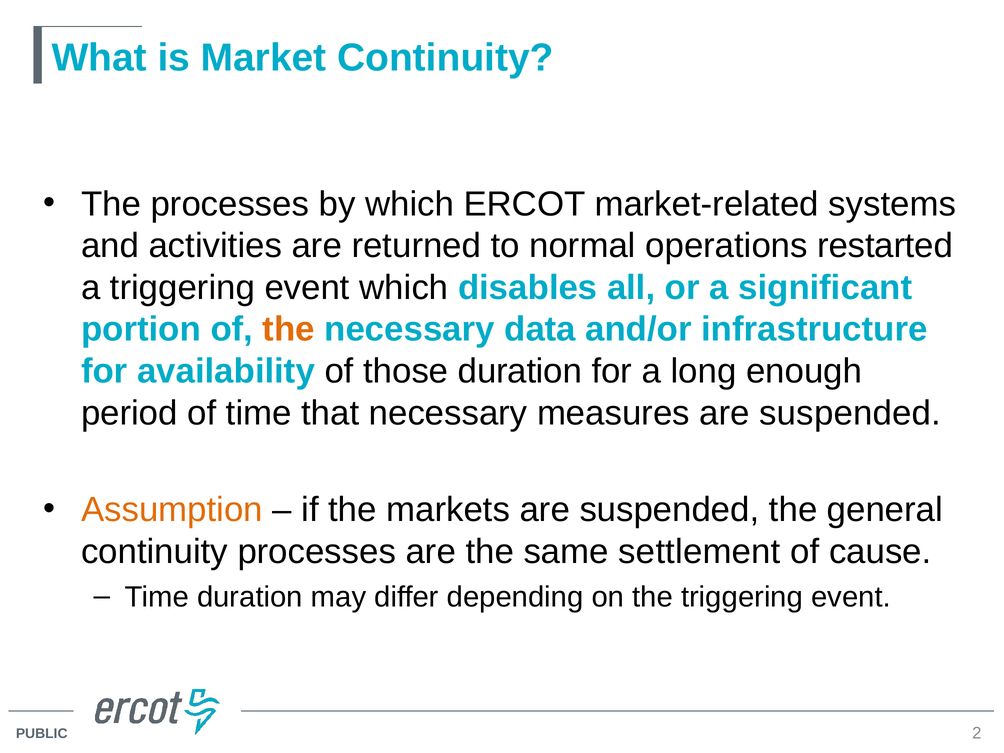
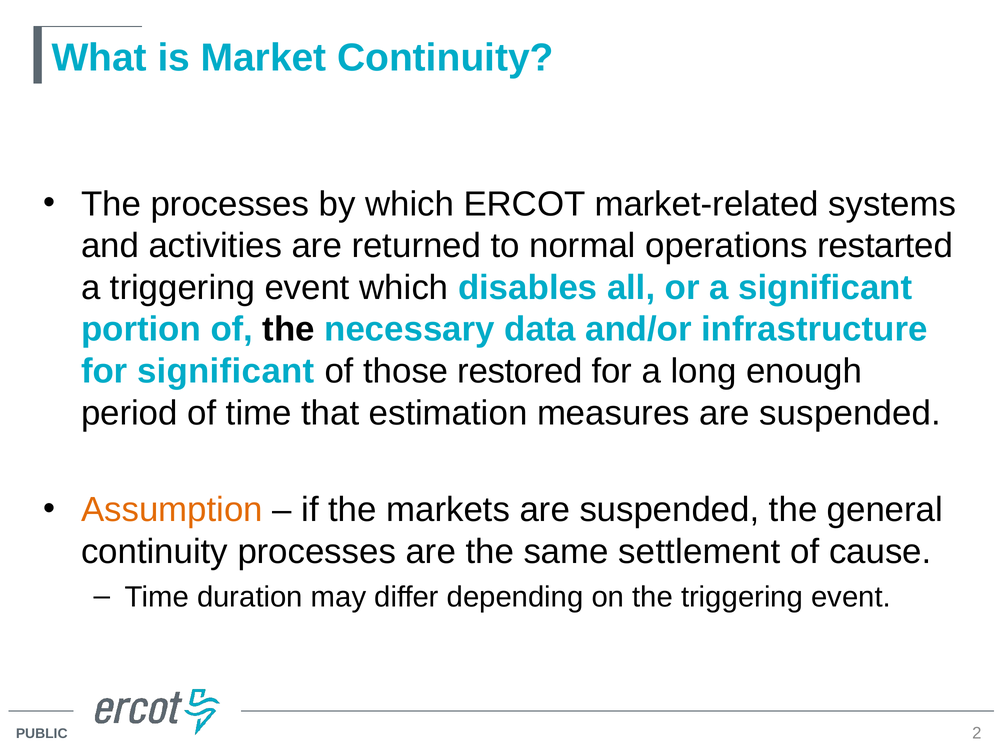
the colour: orange -> black (289, 329)
for availability: availability -> significant (226, 371)
those duration: duration -> restored (520, 371)
that necessary: necessary -> estimation (448, 413)
